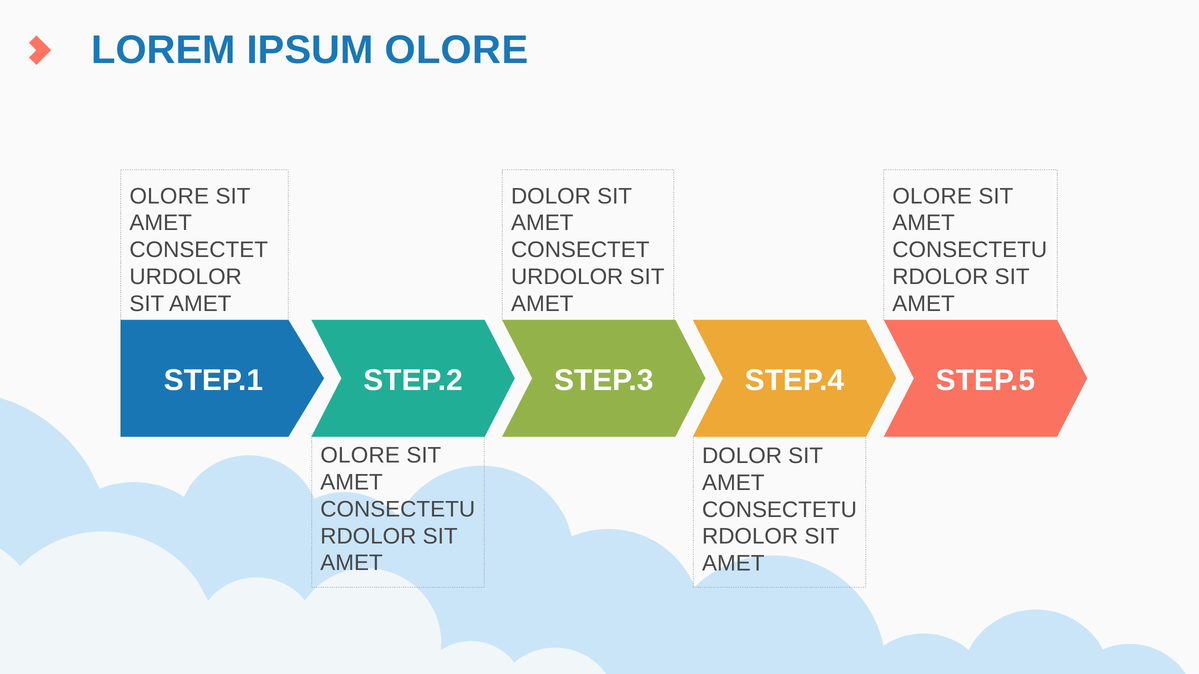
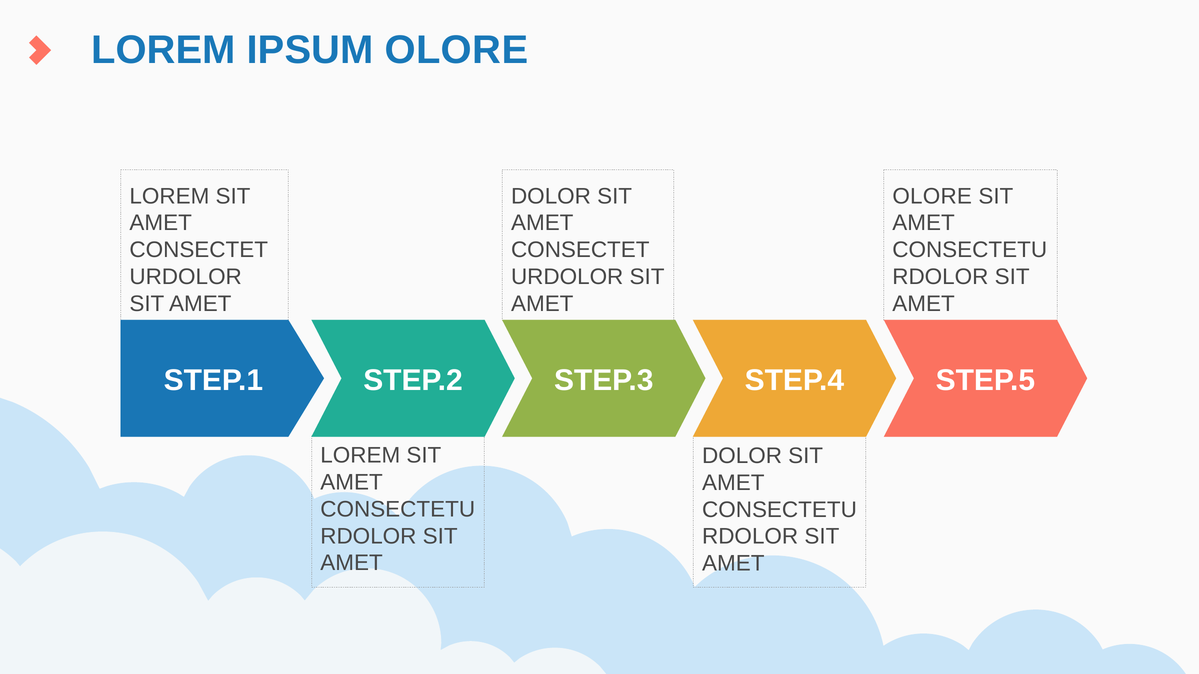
OLORE: OLORE -> LOREM (169, 196)
OLORE: OLORE -> LOREM (360, 456)
